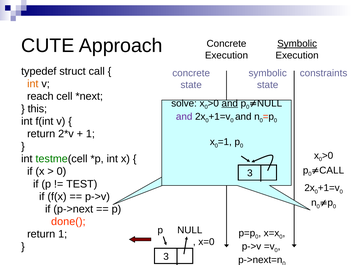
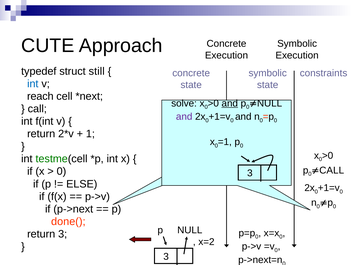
Symbolic underline: present -> none (297, 44)
struct call: call -> still (97, 71)
int colour: orange -> blue (33, 84)
this: this -> call (37, 109)
TEST: TEST -> ELSE (82, 184)
return 1: 1 -> 3 (63, 234)
x=0: x=0 -> x=2 (206, 242)
